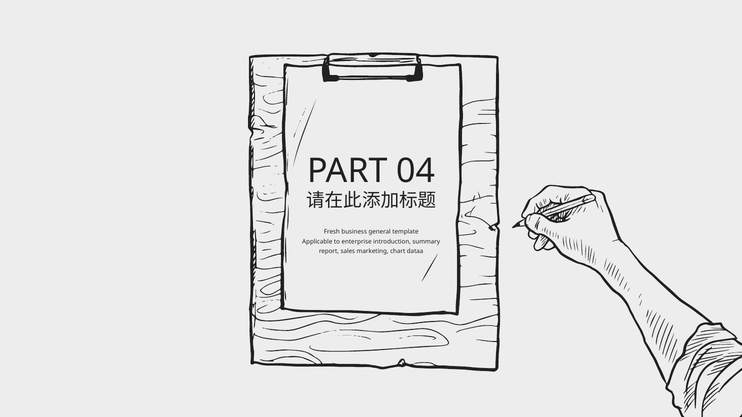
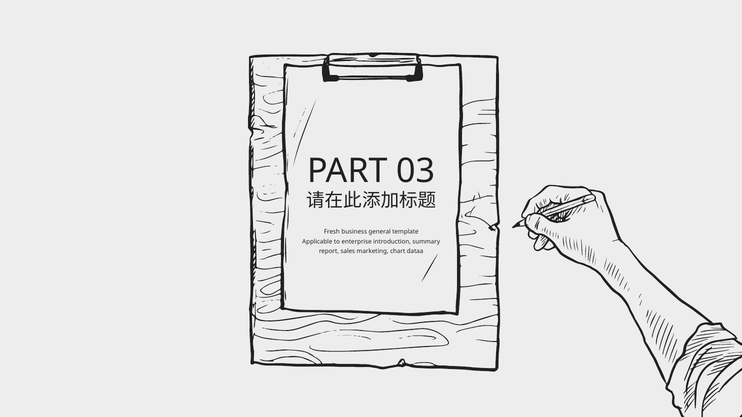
04: 04 -> 03 (416, 171)
